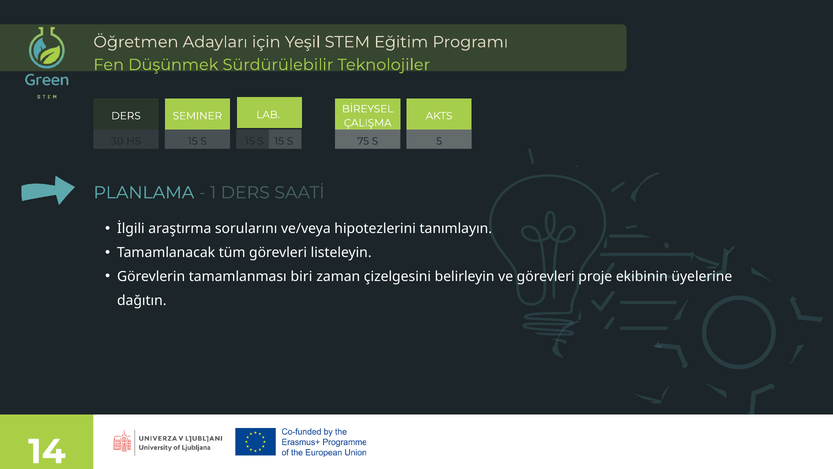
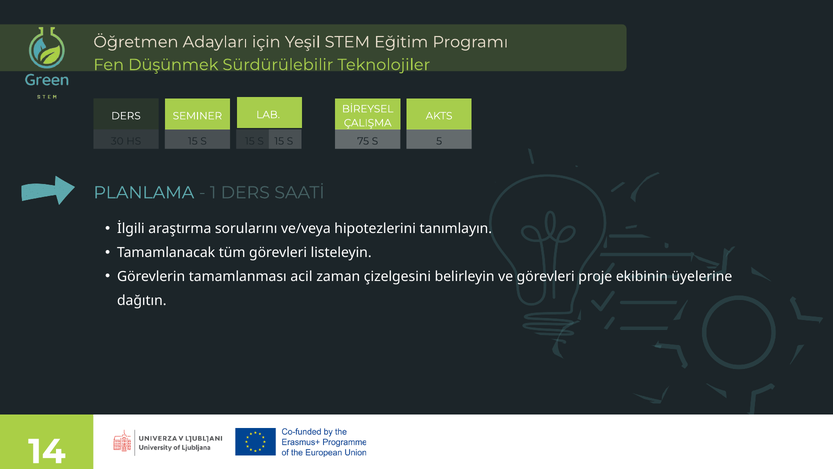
biri: biri -> acil (301, 276)
